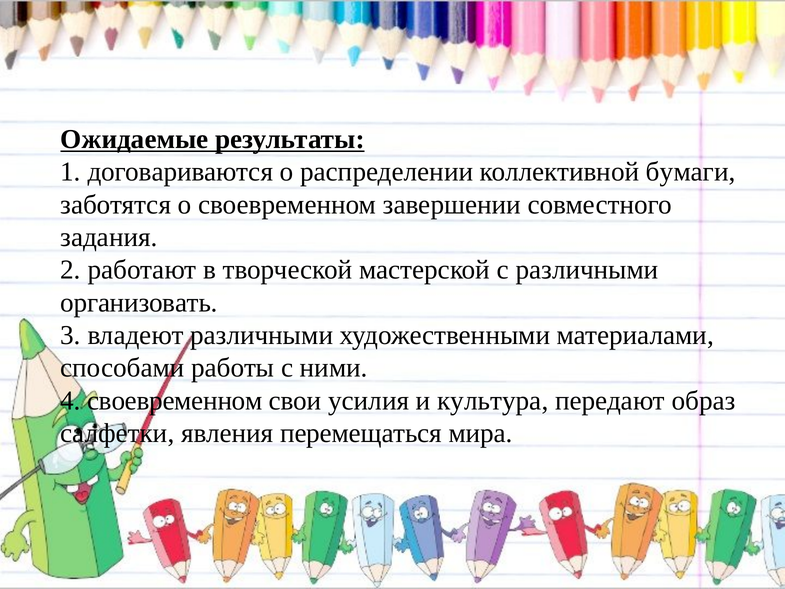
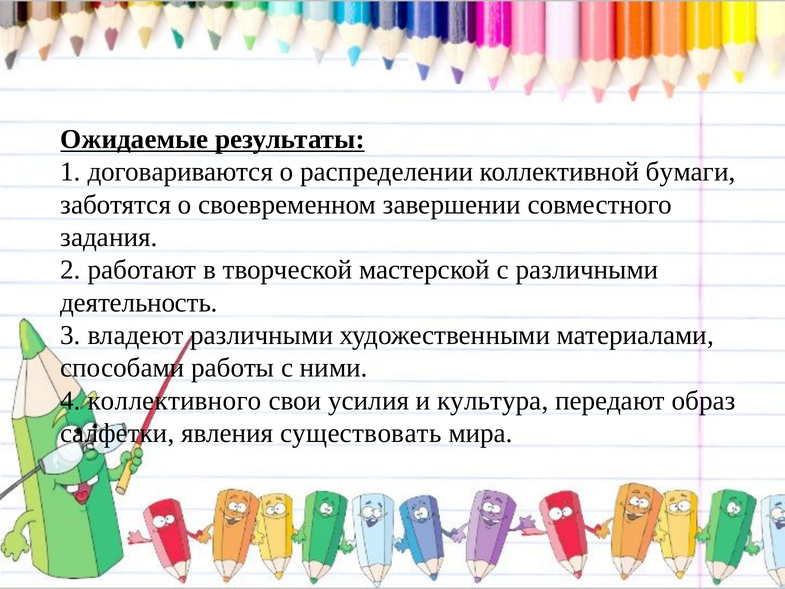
организовать: организовать -> деятельность (139, 302)
4 своевременном: своевременном -> коллективного (175, 400)
перемещаться: перемещаться -> существовать (361, 433)
